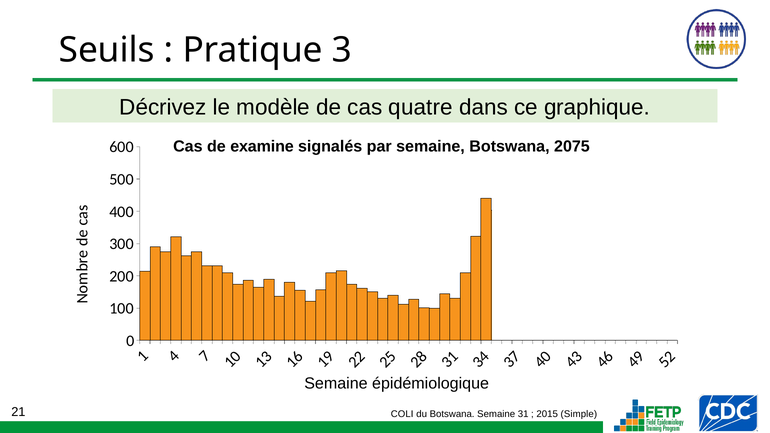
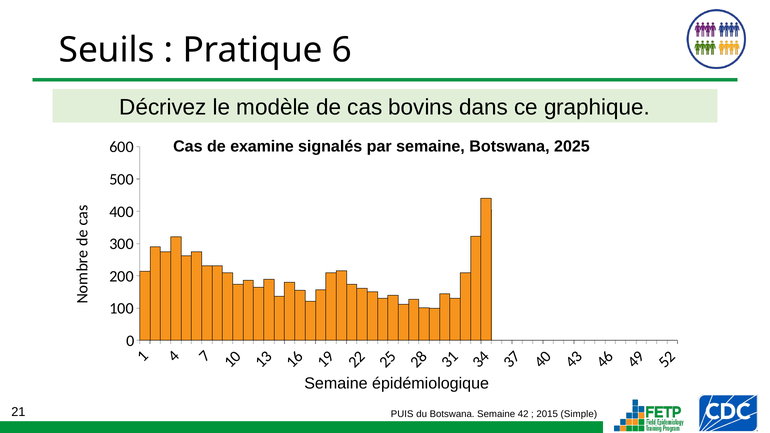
Pratique 3: 3 -> 6 (342, 50)
quatre: quatre -> bovins (421, 107)
2075: 2075 -> 2025 (572, 147)
COLI: COLI -> PUIS (402, 414)
31: 31 -> 42 (523, 414)
